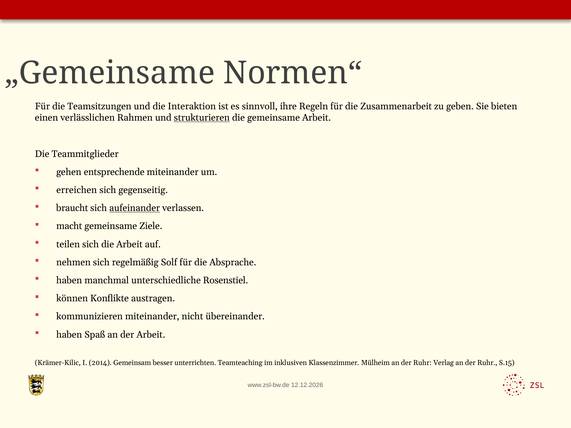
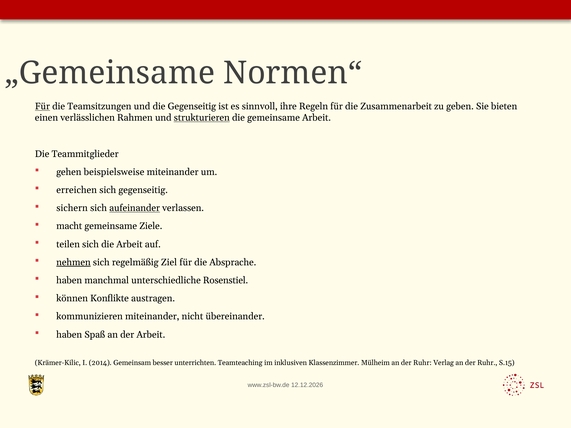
Für underline: none -> present (42, 106)
die Interaktion: Interaktion -> Gegenseitig (192, 106)
entsprechende: entsprechende -> beispielsweise (114, 172)
braucht: braucht -> sichern (72, 208)
nehmen underline: none -> present (73, 262)
Solf: Solf -> Ziel (169, 262)
